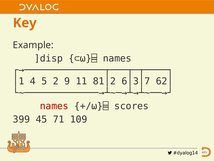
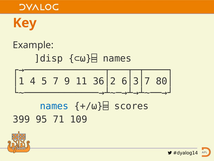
2: 2 -> 7 (56, 81)
81│2: 81│2 -> 36│2 (104, 81)
62│: 62│ -> 80│ (165, 81)
names colour: red -> blue (54, 106)
45: 45 -> 95 (41, 119)
